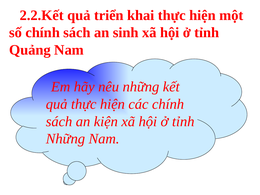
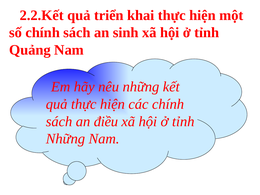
kiện: kiện -> điều (106, 121)
